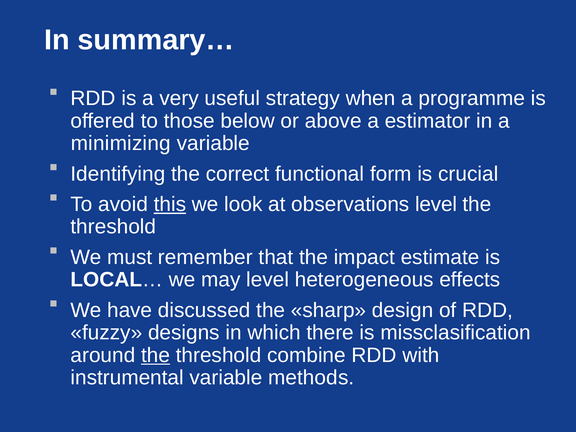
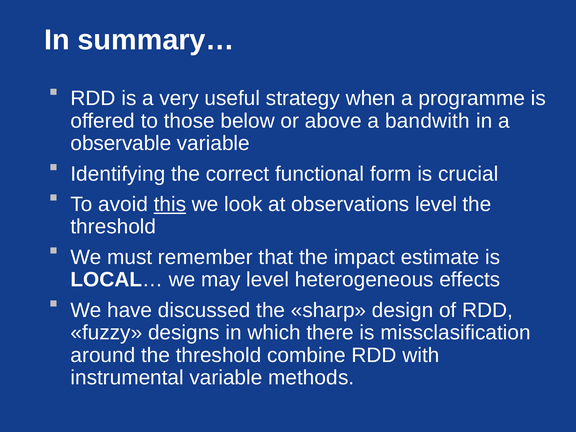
estimator: estimator -> bandwith (427, 121)
minimizing: minimizing -> observable (121, 143)
the underline: present -> none (156, 355)
